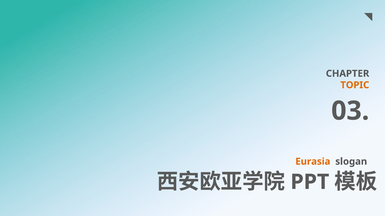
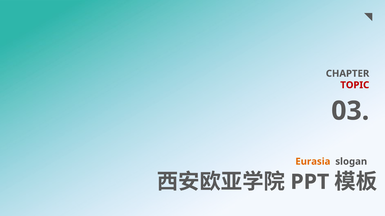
TOPIC colour: orange -> red (355, 85)
